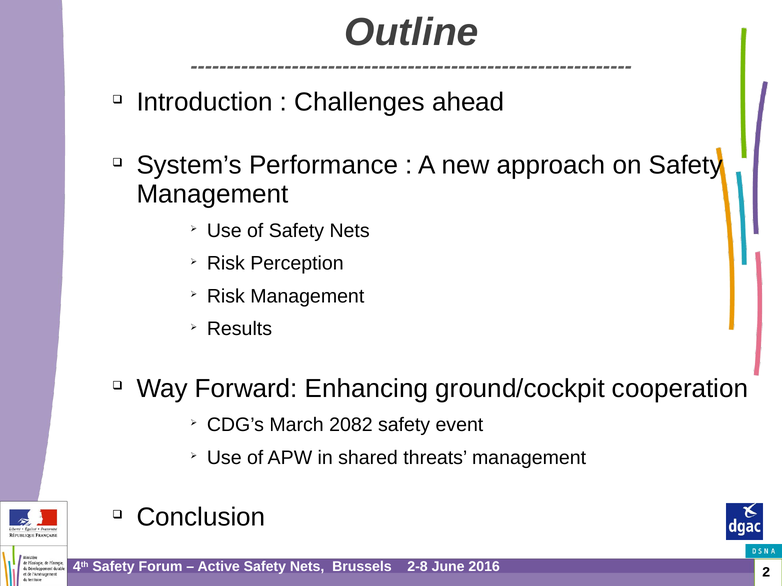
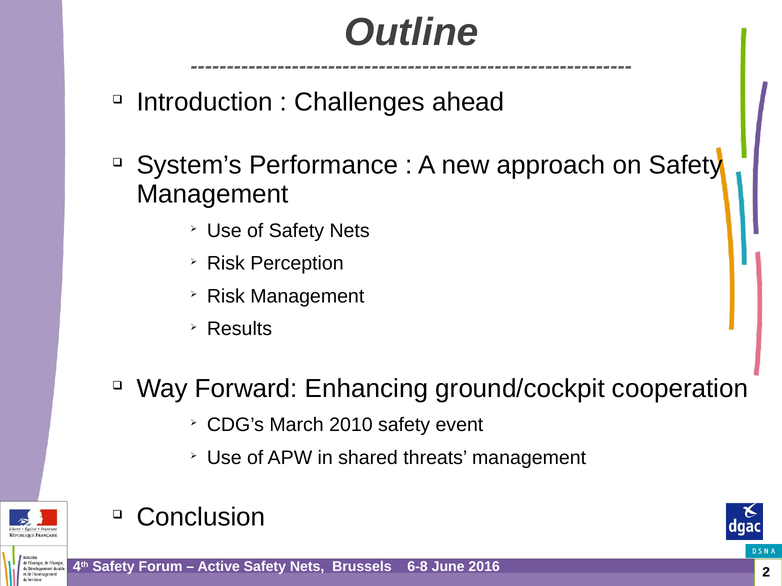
2082: 2082 -> 2010 (351, 425)
2-8: 2-8 -> 6-8 (418, 567)
